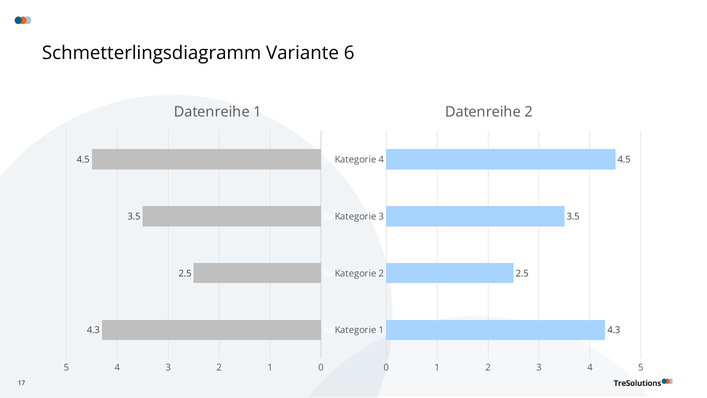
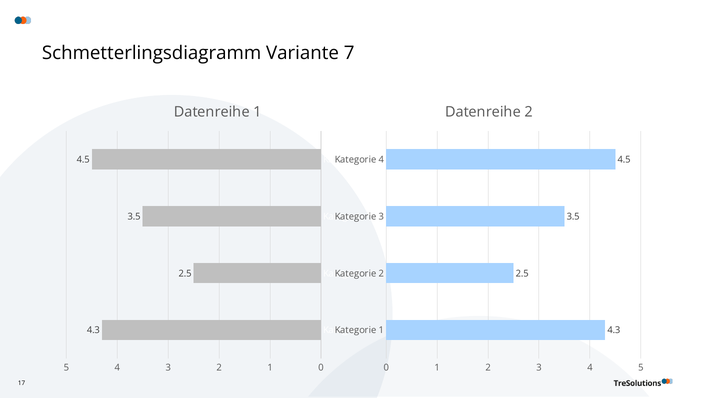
6: 6 -> 7 (349, 53)
